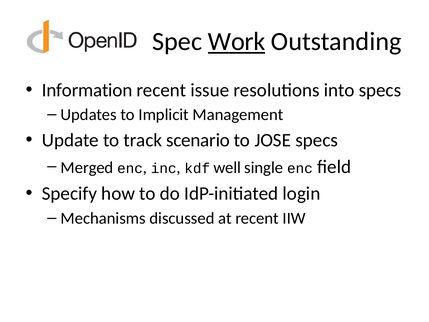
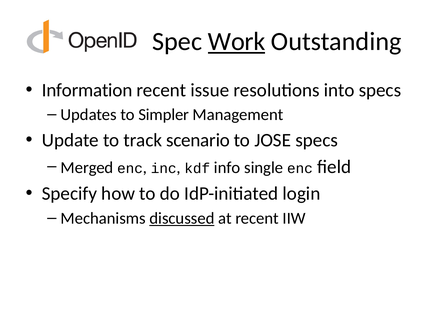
Implicit: Implicit -> Simpler (164, 115)
well: well -> info (227, 168)
discussed underline: none -> present (182, 218)
